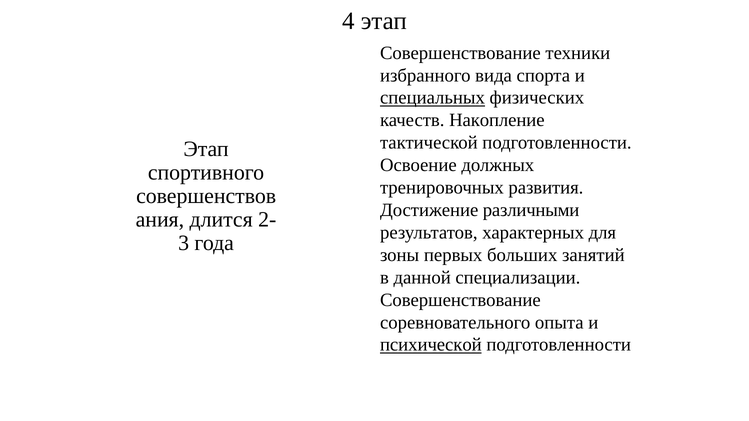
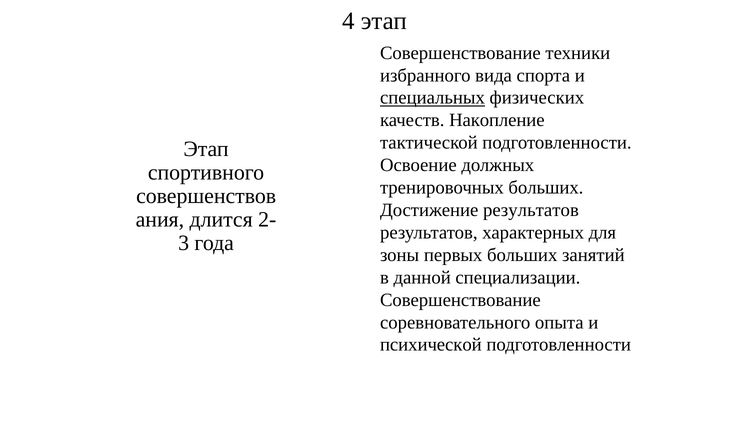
тренировочных развития: развития -> больших (546, 188)
Достижение различными: различными -> результатов (531, 210)
психической underline: present -> none (431, 345)
